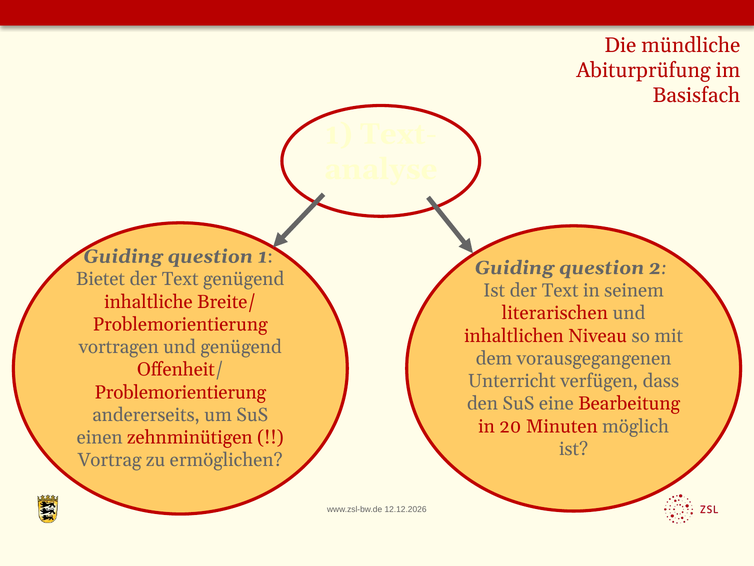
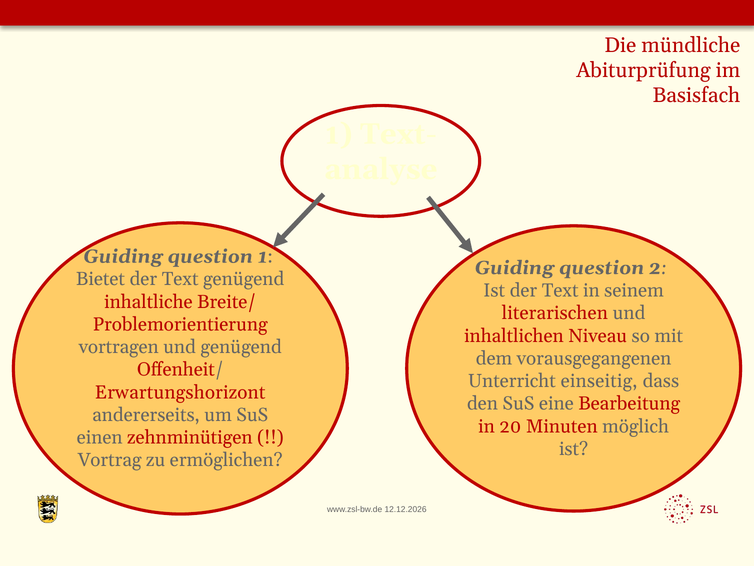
verfügen: verfügen -> einseitig (599, 381)
Problemorientierung: Problemorientierung -> Erwartungshorizont (180, 392)
